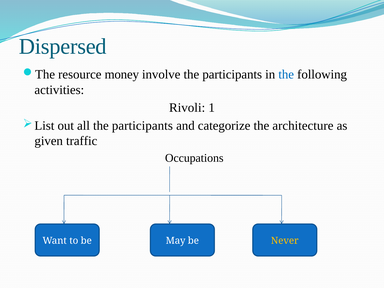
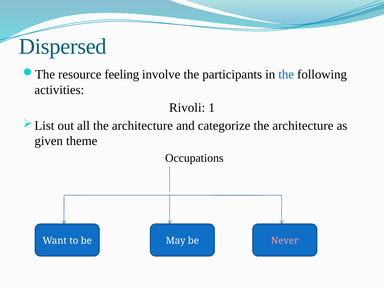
money: money -> feeling (122, 74)
all the participants: participants -> architecture (142, 126)
traffic: traffic -> theme (82, 141)
Never colour: yellow -> pink (285, 241)
